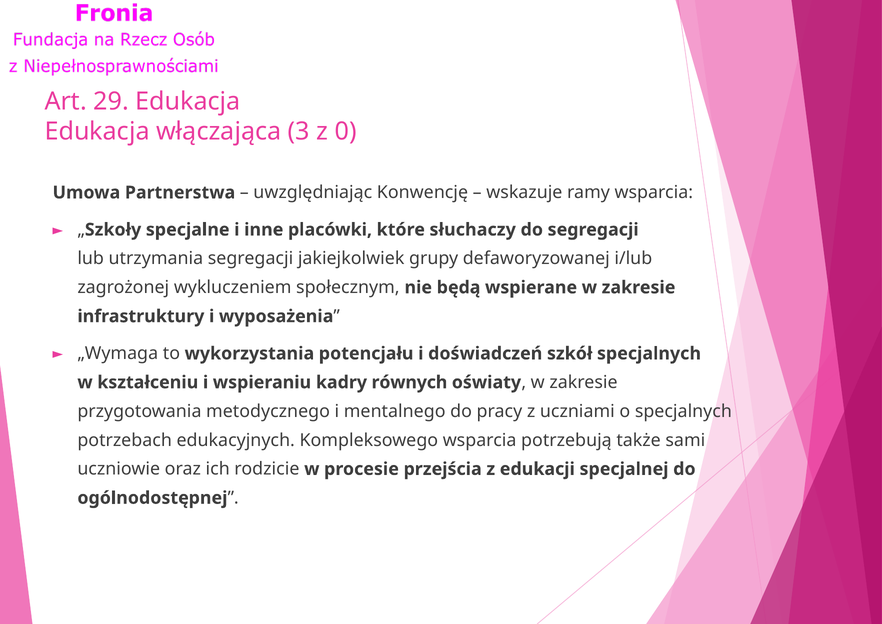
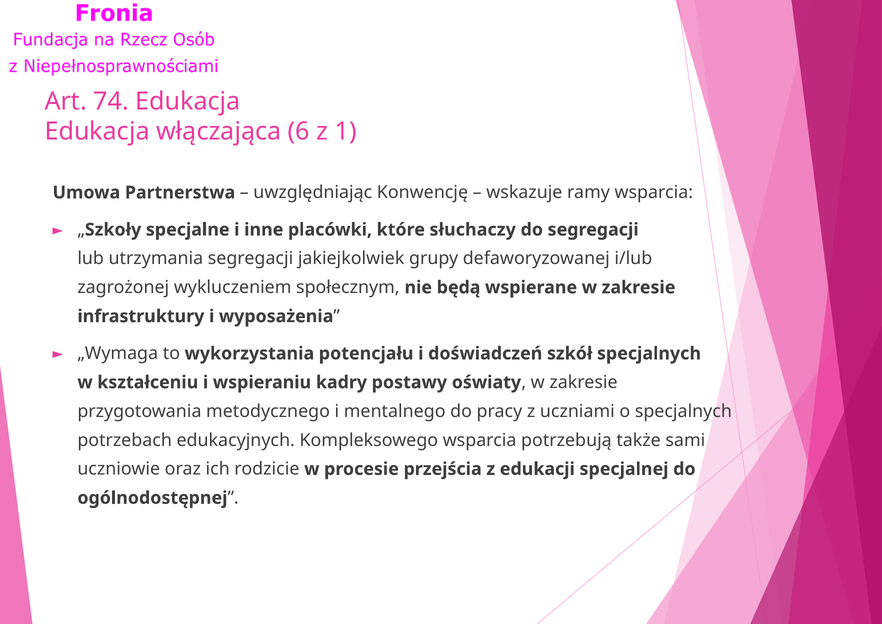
29: 29 -> 74 (111, 101)
3: 3 -> 6 (299, 131)
0: 0 -> 1 (346, 131)
równych: równych -> postawy (409, 382)
